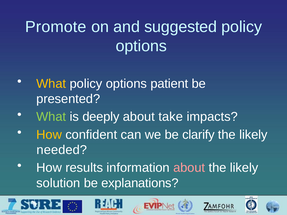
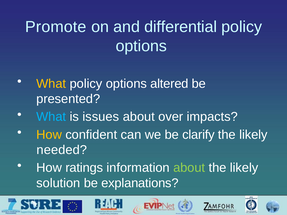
suggested: suggested -> differential (181, 27)
patient: patient -> altered (169, 84)
What colour: light green -> light blue (51, 117)
deeply: deeply -> issues (101, 117)
take: take -> over (171, 117)
results: results -> ratings (84, 168)
about colour: pink -> light green (189, 168)
